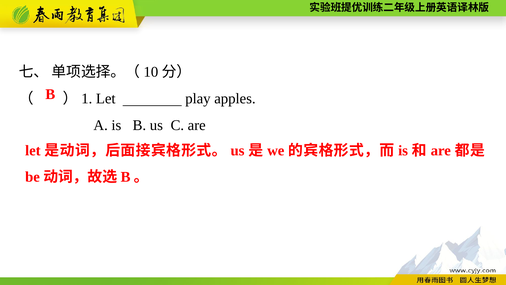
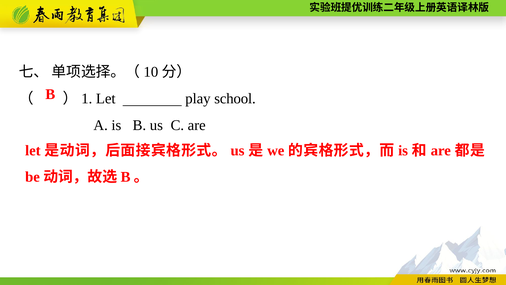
apples: apples -> school (235, 98)
